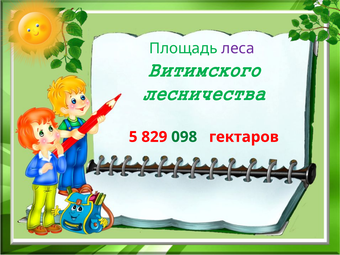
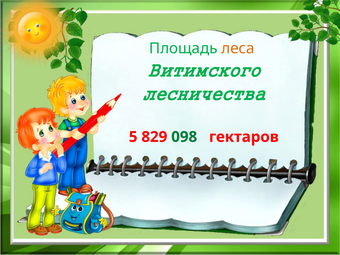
леса colour: purple -> orange (238, 48)
